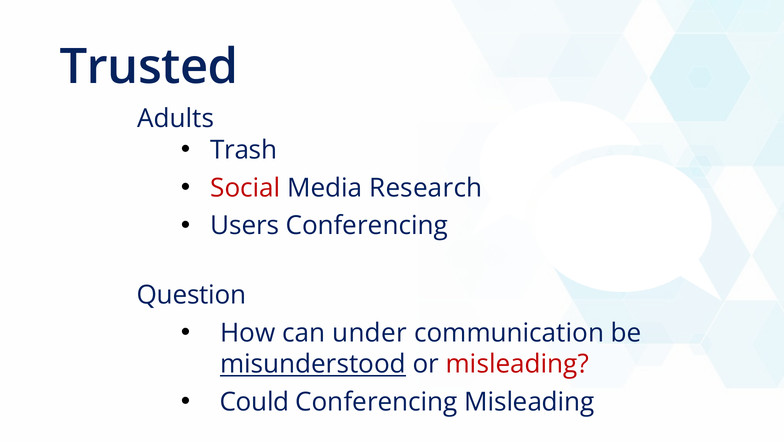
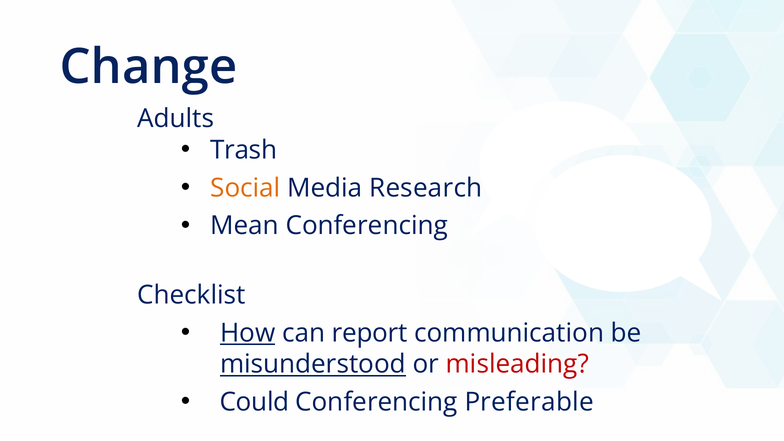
Trusted: Trusted -> Change (149, 67)
Social colour: red -> orange (245, 188)
Users: Users -> Mean (245, 226)
Question: Question -> Checklist (191, 295)
How underline: none -> present (248, 333)
under: under -> report (370, 333)
Conferencing Misleading: Misleading -> Preferable (529, 402)
